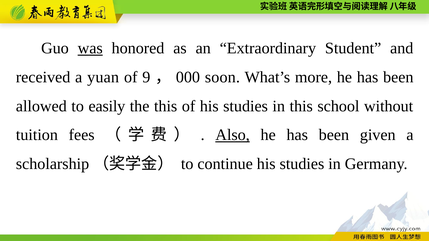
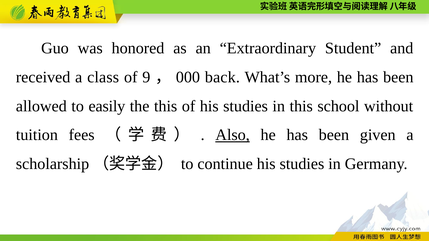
was underline: present -> none (90, 48)
yuan: yuan -> class (103, 77)
soon: soon -> back (222, 77)
